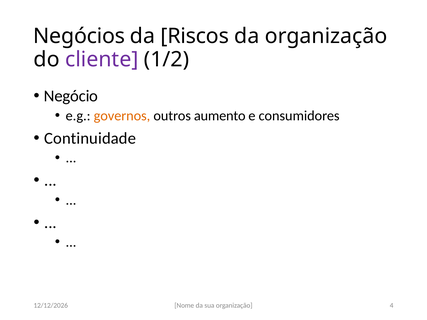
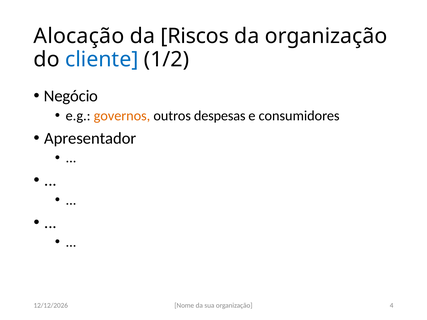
Negócios: Negócios -> Alocação (79, 36)
cliente colour: purple -> blue (102, 59)
aumento: aumento -> despesas (220, 116)
Continuidade: Continuidade -> Apresentador (90, 138)
